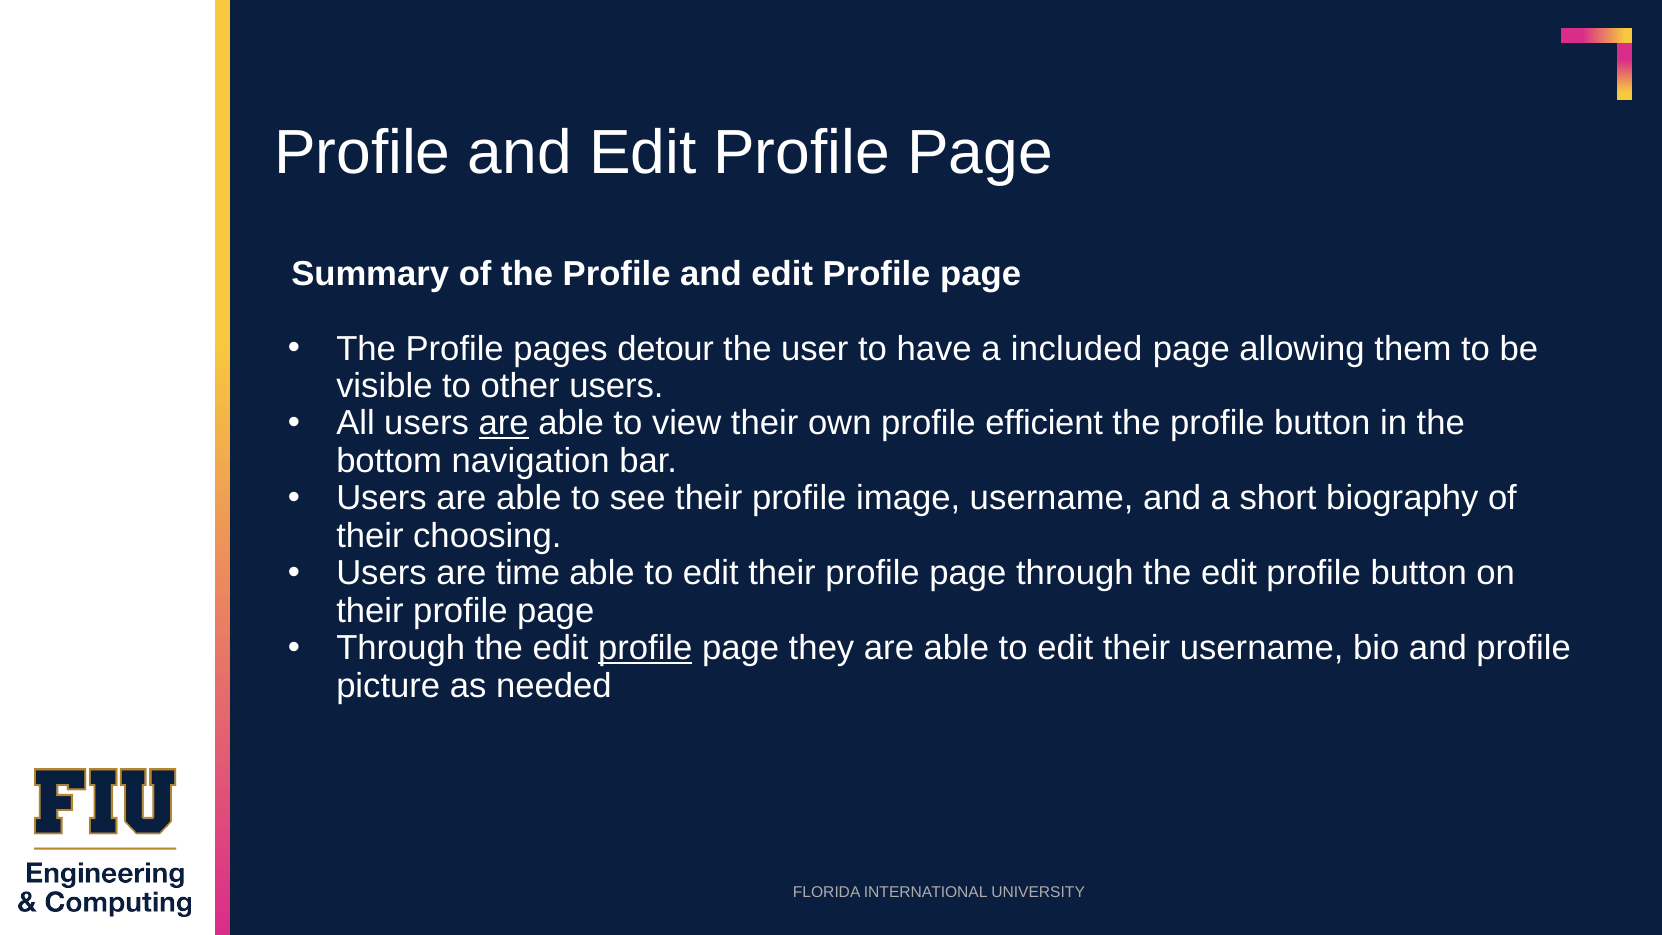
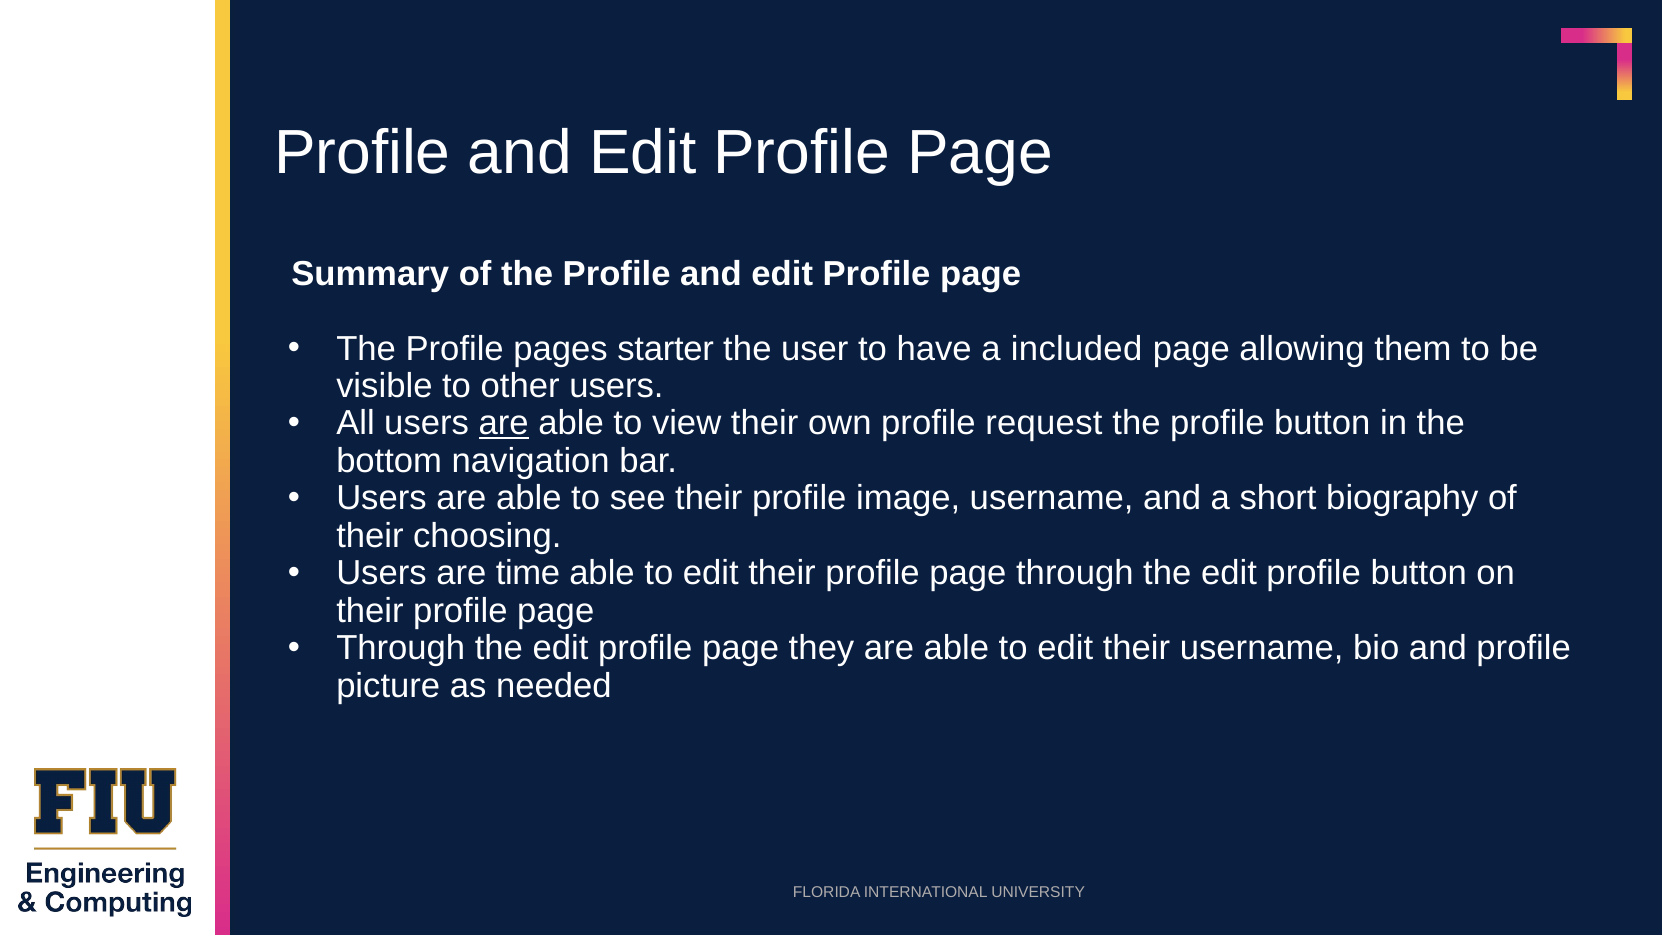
detour: detour -> starter (666, 349)
efficient: efficient -> request (1044, 423)
profile underline: present -> none (645, 648)
